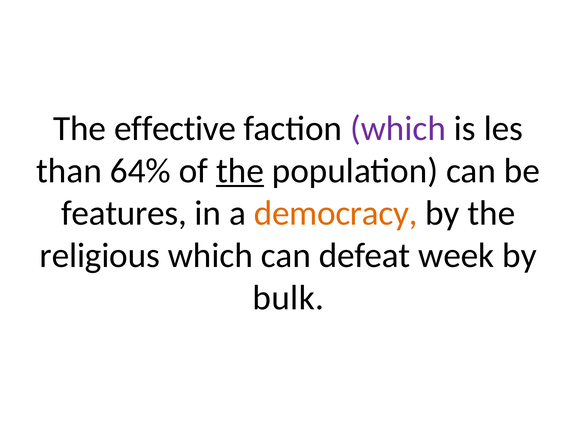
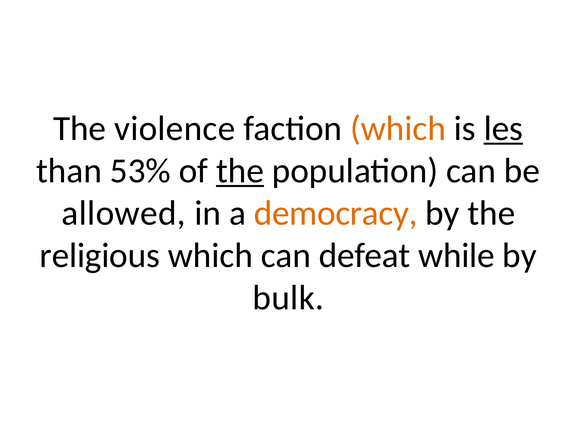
effective: effective -> violence (175, 128)
which colour: purple -> orange (398, 128)
les underline: none -> present (503, 128)
64%: 64% -> 53% (140, 171)
features: features -> allowed (124, 213)
week: week -> while (456, 255)
